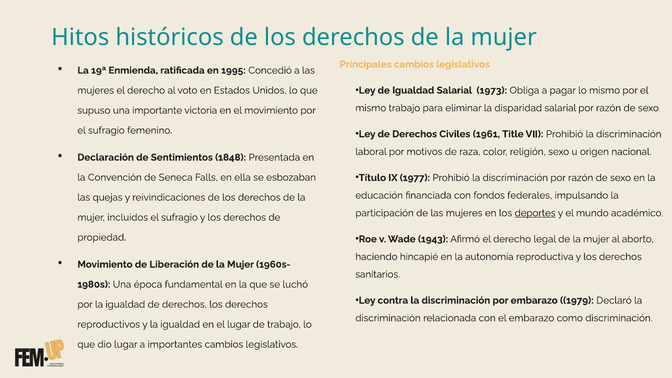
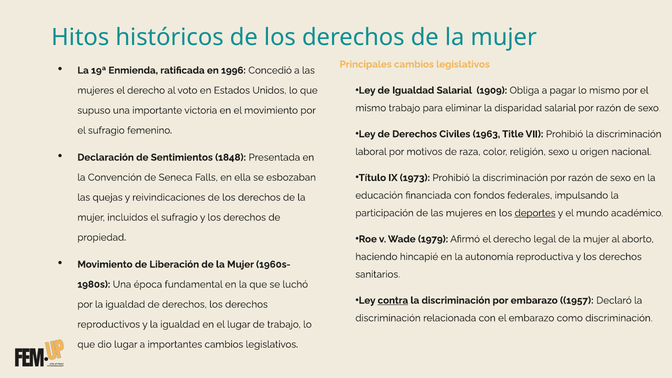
1995: 1995 -> 1996 (233, 70)
1973: 1973 -> 1909 (492, 90)
1961: 1961 -> 1963 (486, 134)
1977: 1977 -> 1973 (415, 178)
1943: 1943 -> 1979 (433, 239)
contra underline: none -> present (393, 300)
1979: 1979 -> 1957 (577, 300)
